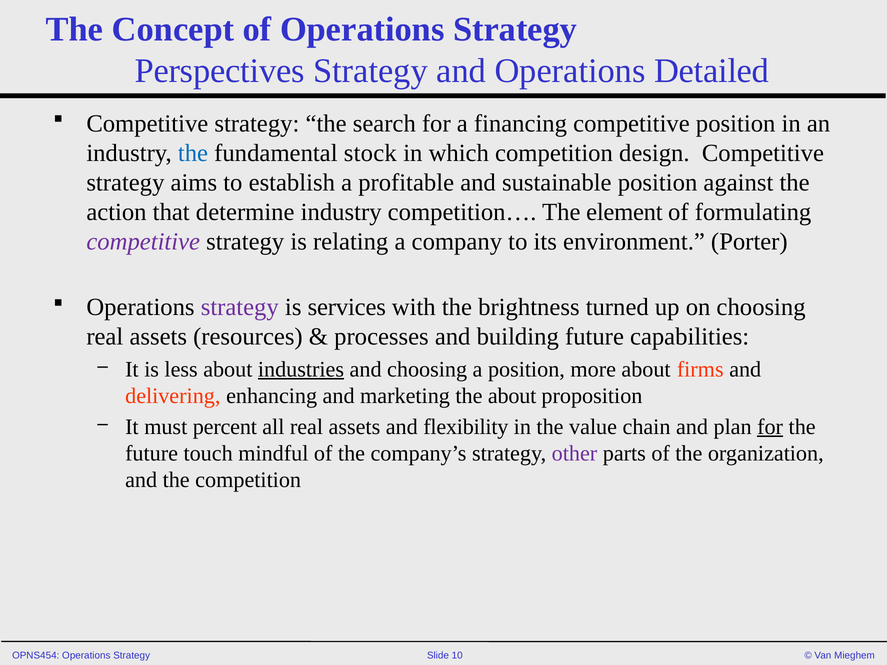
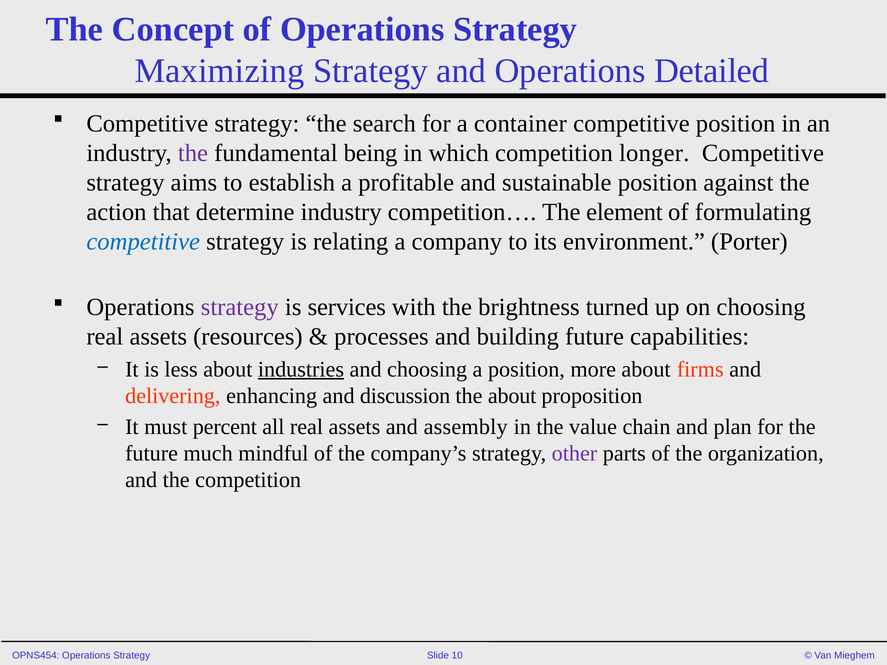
Perspectives: Perspectives -> Maximizing (220, 71)
financing: financing -> container (520, 124)
the colour: blue -> purple (193, 153)
stock: stock -> being (371, 153)
design: design -> longer (654, 153)
competitive colour: purple -> blue (143, 242)
marketing: marketing -> discussion (405, 396)
flexibility: flexibility -> assembly (466, 427)
for underline: present -> none (770, 427)
touch: touch -> much (208, 454)
